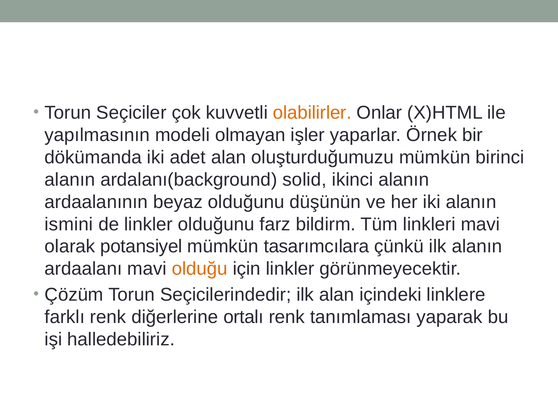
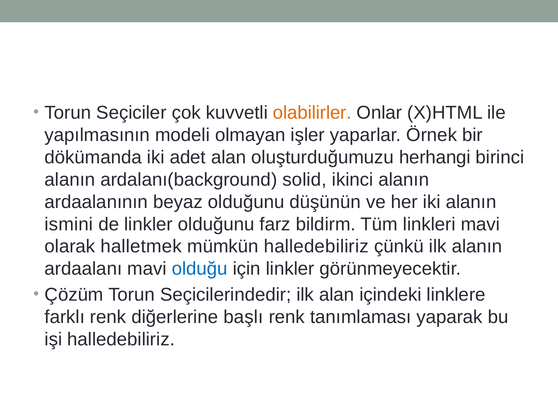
oluşturduğumuzu mümkün: mümkün -> herhangi (435, 158)
potansiyel: potansiyel -> halletmek (141, 247)
mümkün tasarımcılara: tasarımcılara -> halledebiliriz (316, 247)
olduğu colour: orange -> blue (200, 269)
ortalı: ortalı -> başlı (243, 317)
